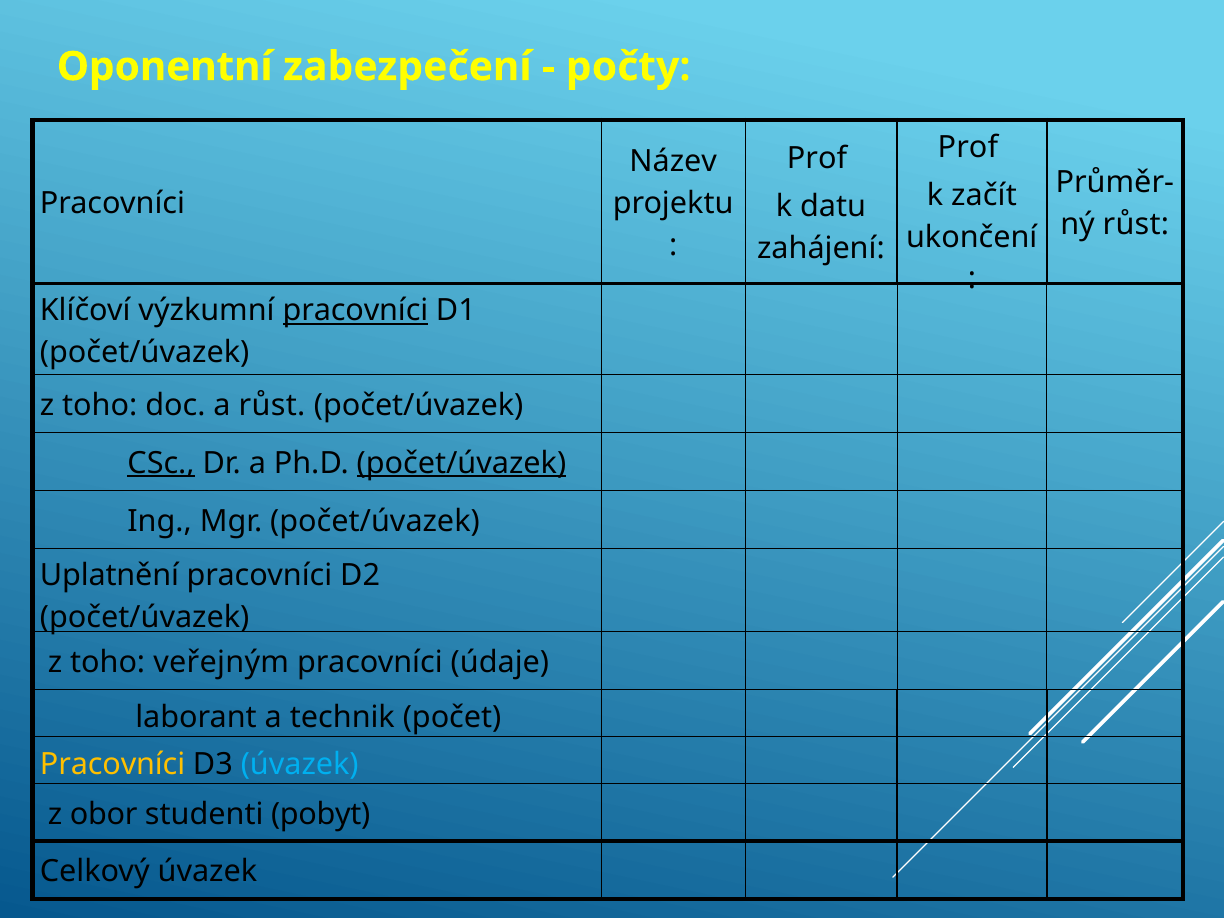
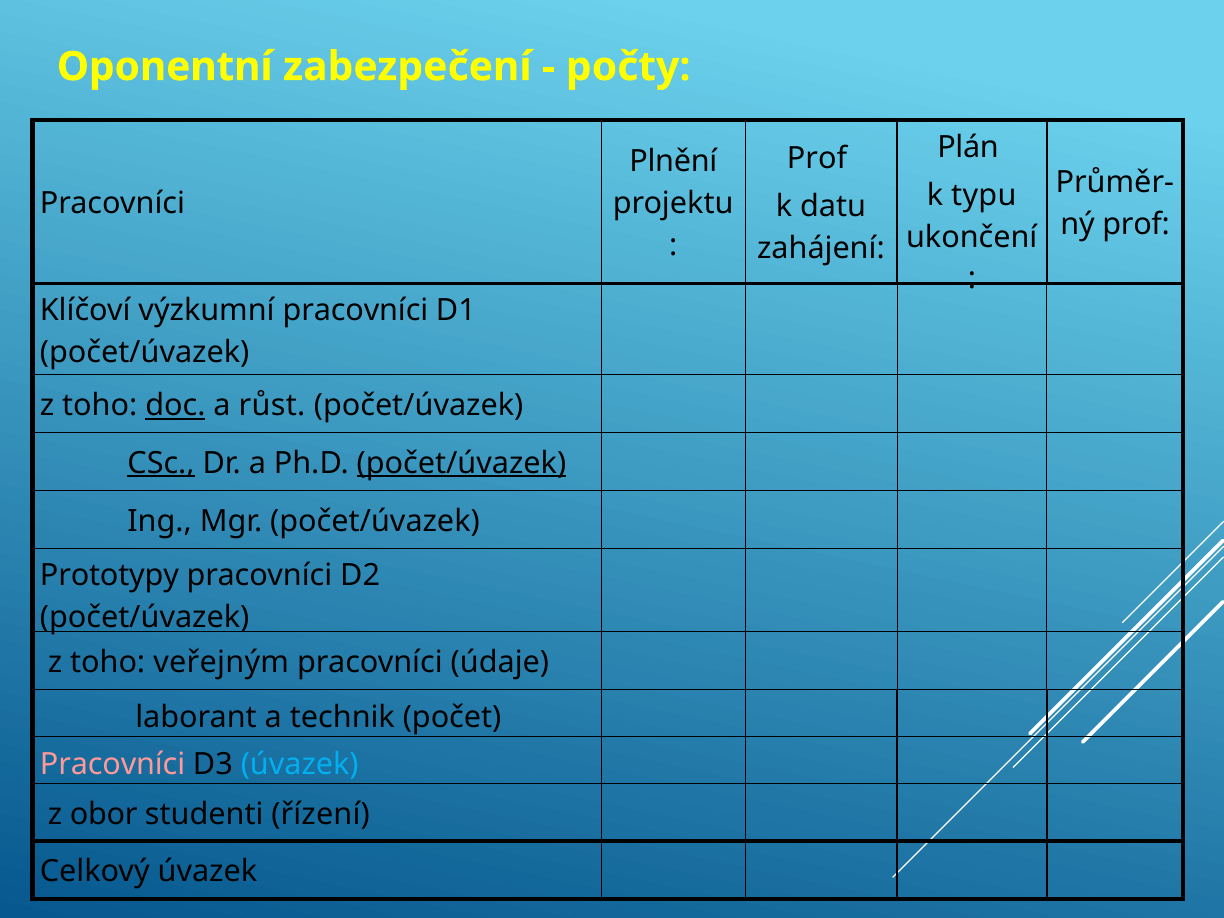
Prof: Prof -> Plán (968, 148)
Název: Název -> Plnění (673, 162)
začít: začít -> typu (984, 195)
růst: růst -> prof (1136, 224)
pracovníci underline: present -> none (355, 311)
doc underline: none -> present (175, 405)
Uplatnění: Uplatnění -> Prototypy (109, 576)
Pracovníci colour: yellow -> pink (113, 764)
pobyt: pobyt -> řízení (321, 814)
